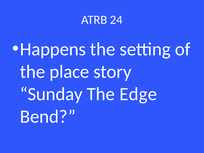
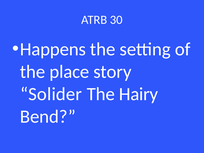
24: 24 -> 30 (116, 20)
Sunday: Sunday -> Solider (51, 94)
Edge: Edge -> Hairy (138, 94)
